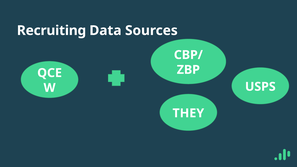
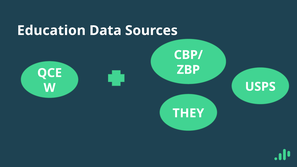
Recruiting: Recruiting -> Education (51, 31)
